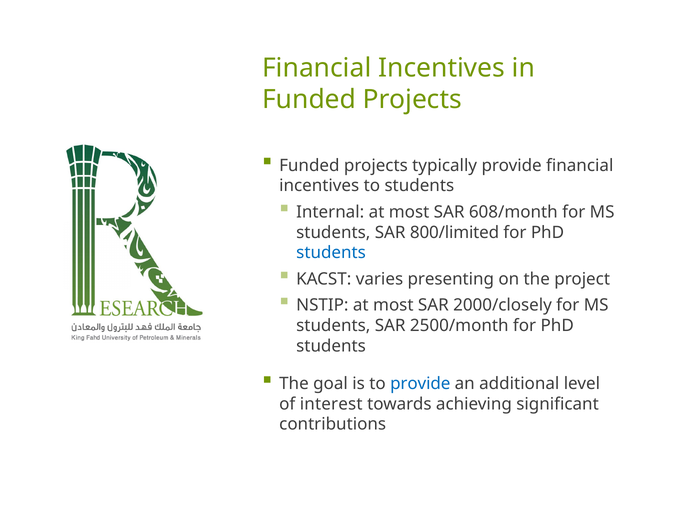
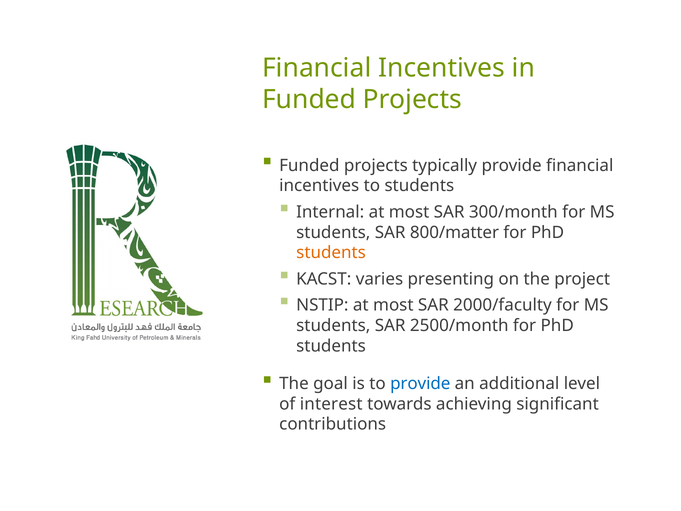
608/month: 608/month -> 300/month (513, 212)
800/limited: 800/limited -> 800/matter (455, 232)
students colour: blue -> orange (331, 253)
2000/closely: 2000/closely -> 2000/faculty (502, 305)
